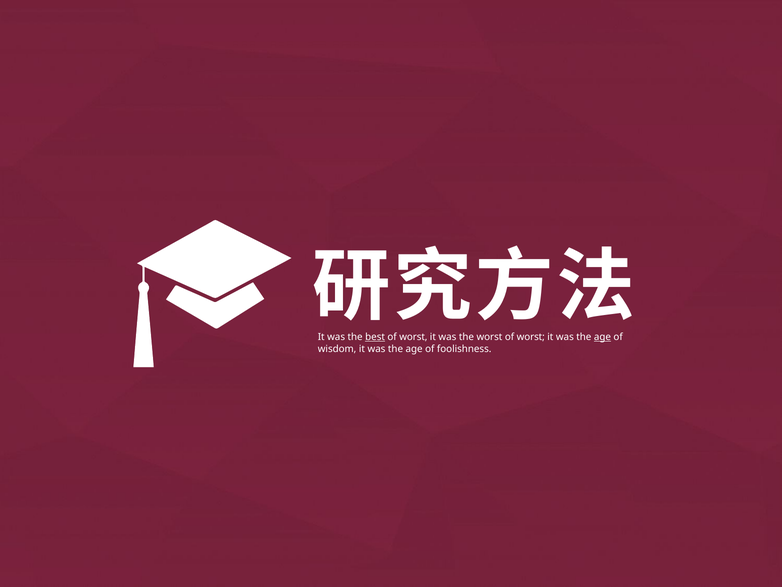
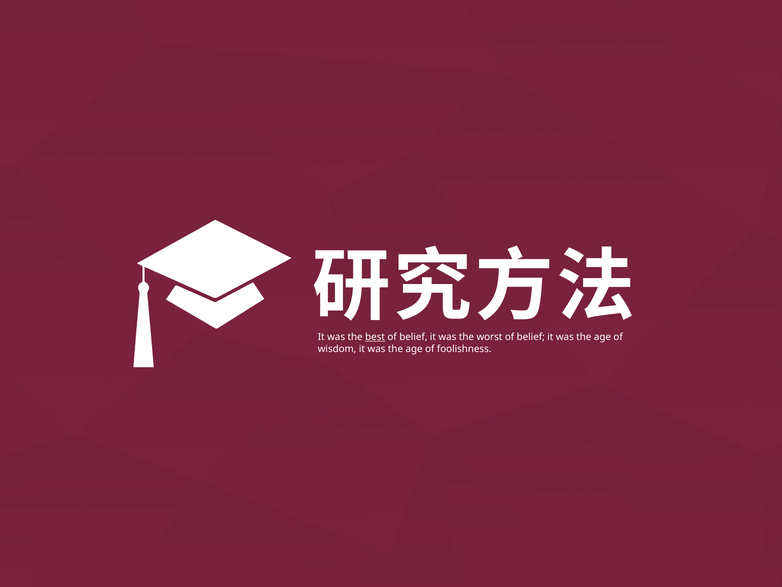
worst: worst -> belief (413, 337)
worst of worst: worst -> belief (531, 337)
age underline: present -> none (602, 337)
